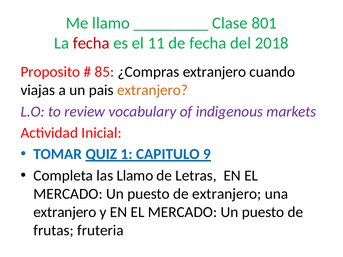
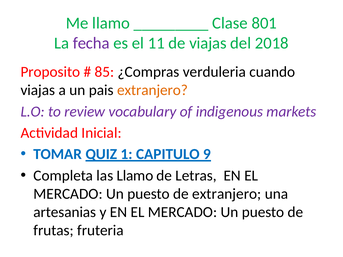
fecha colour: red -> purple (91, 43)
de fecha: fecha -> viajas (208, 43)
¿Compras extranjero: extranjero -> verduleria (214, 72)
extranjero: extranjero -> artesanias (65, 212)
